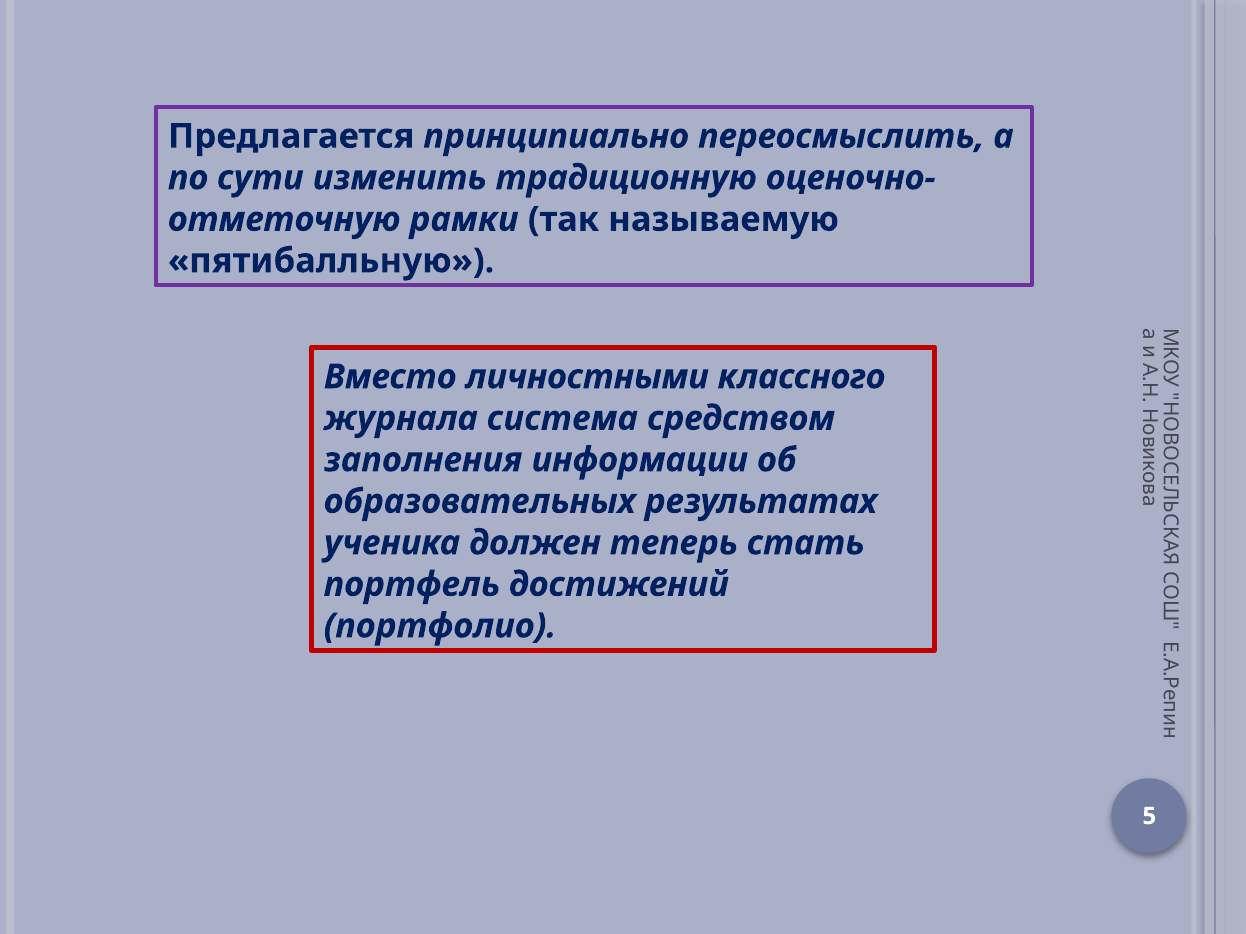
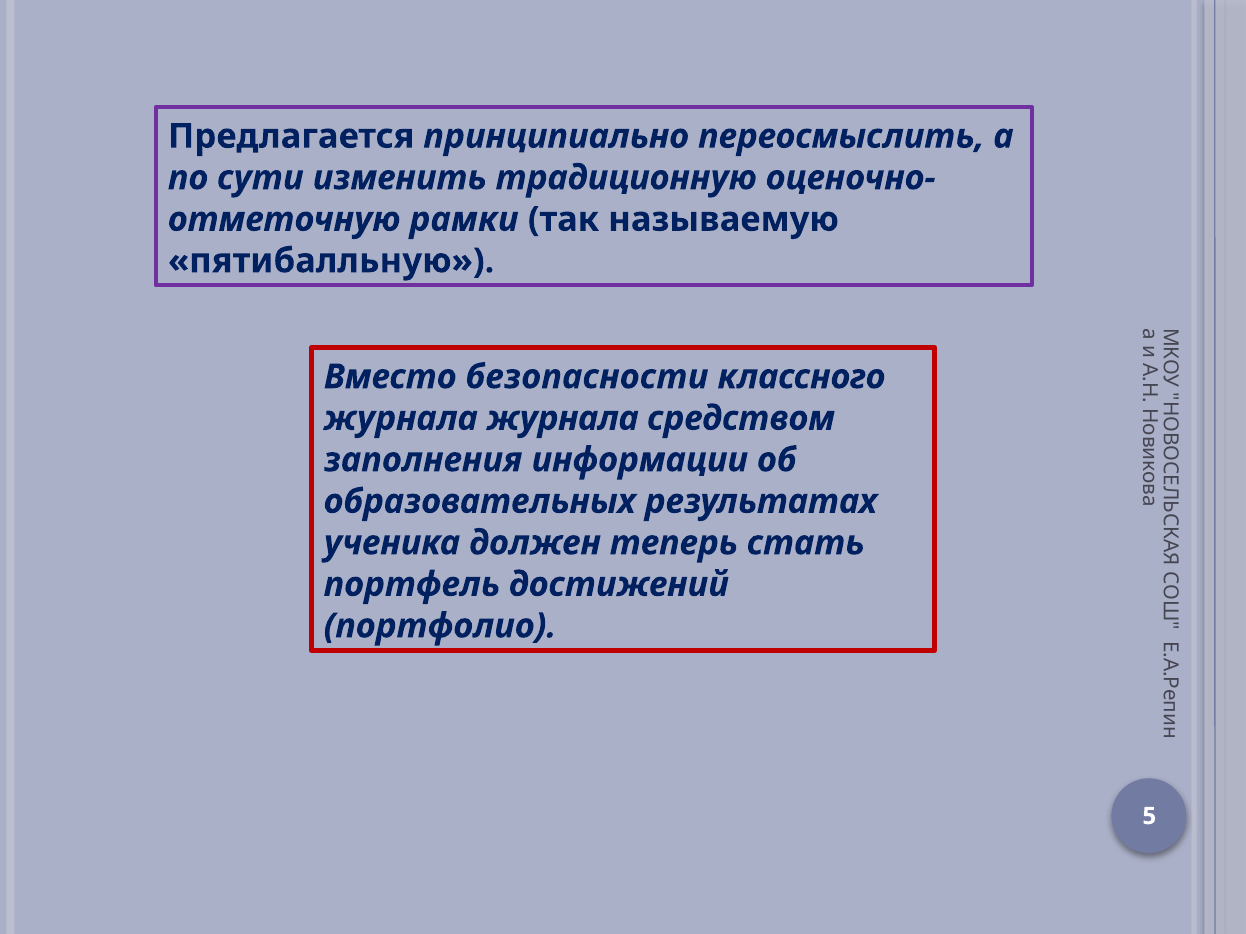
личностными: личностными -> безопасности (587, 377)
журнала система: система -> журнала (563, 419)
